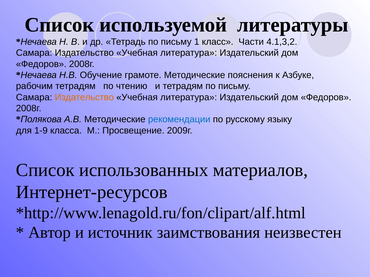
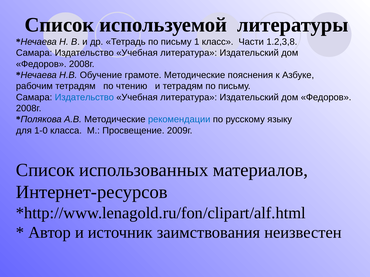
4.1,3,2: 4.1,3,2 -> 1.2,3,8 (282, 42)
Издательство colour: orange -> blue (84, 97)
1-9: 1-9 -> 1-0 (41, 131)
